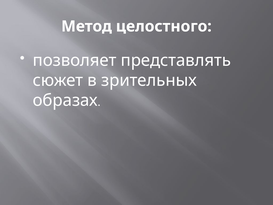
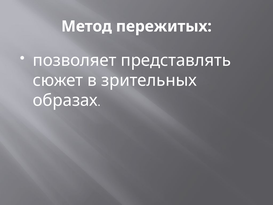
целостного: целостного -> пережитых (164, 26)
